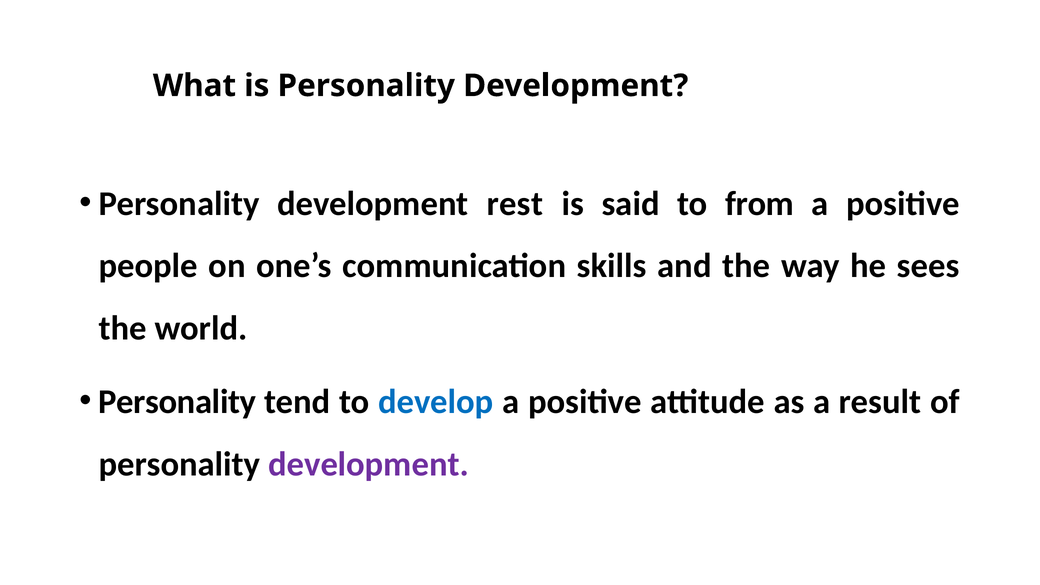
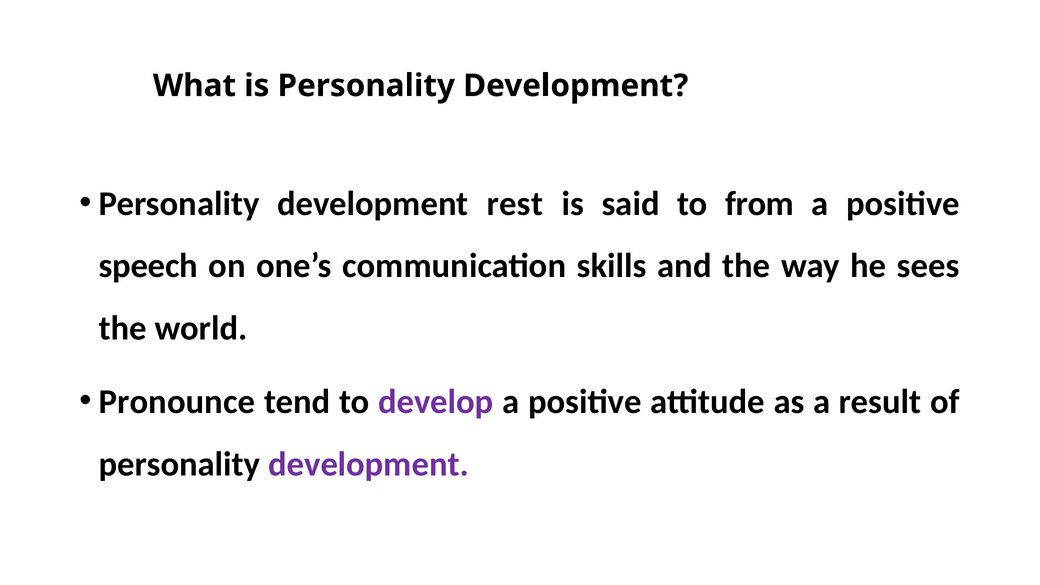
people: people -> speech (148, 266)
Personality: Personality -> Pronounce (177, 402)
develop colour: blue -> purple (436, 402)
